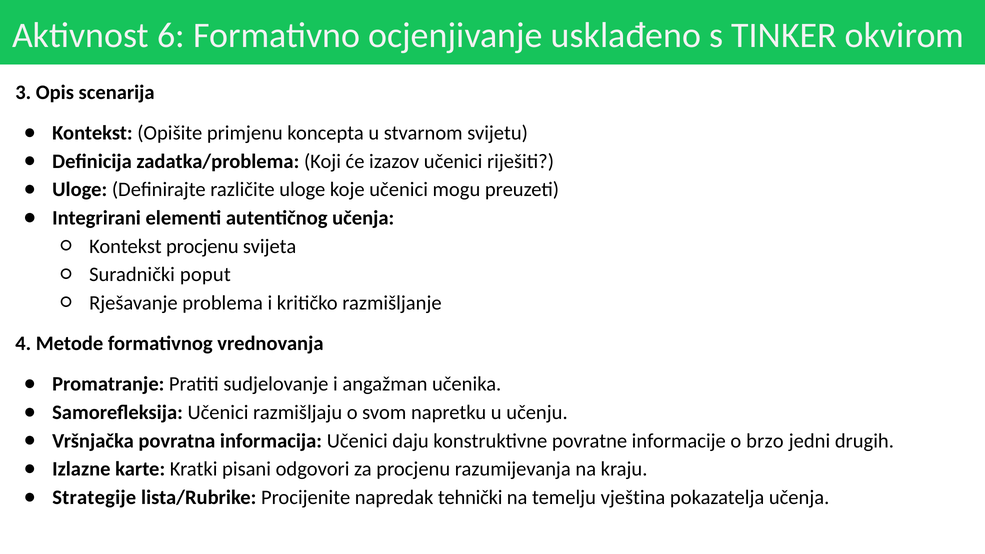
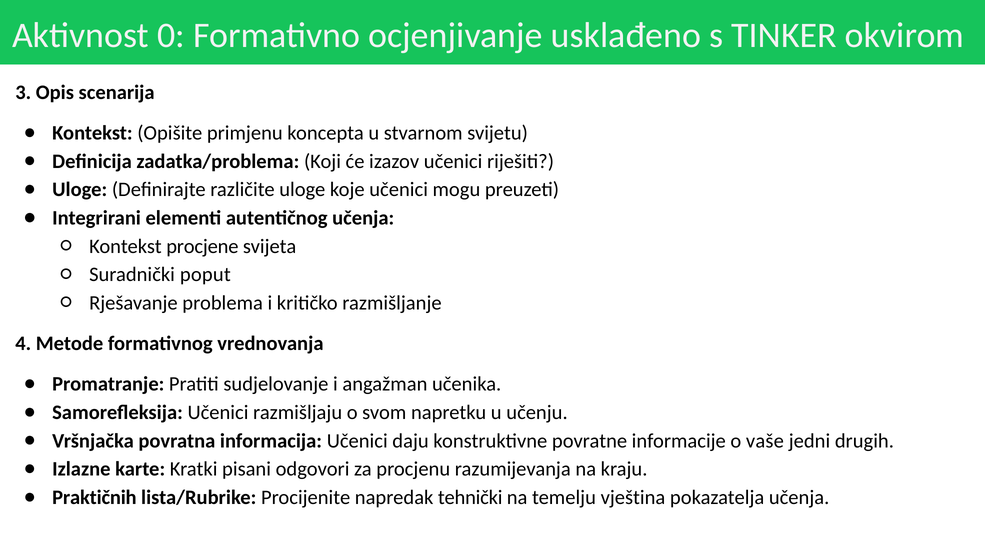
6: 6 -> 0 (171, 35)
Kontekst procjenu: procjenu -> procjene (202, 246)
brzo: brzo -> vaše (765, 441)
Strategije: Strategije -> Praktičnih (94, 498)
